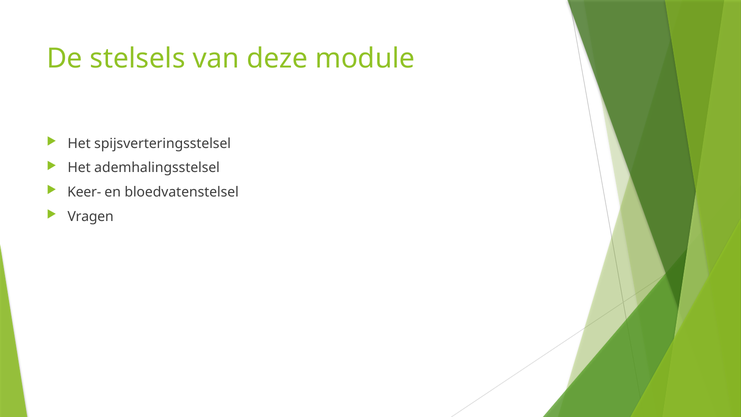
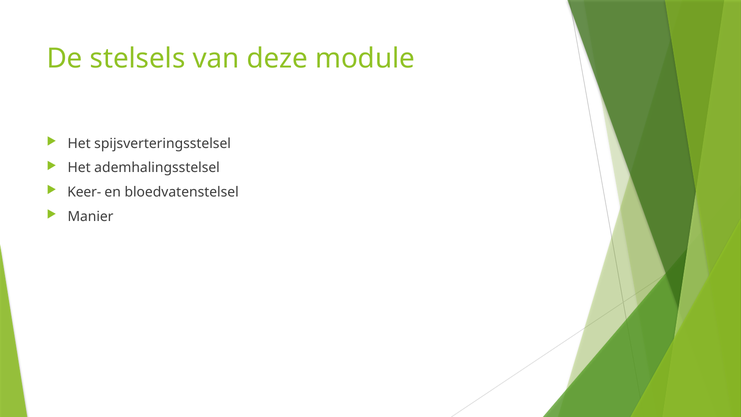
Vragen: Vragen -> Manier (91, 217)
